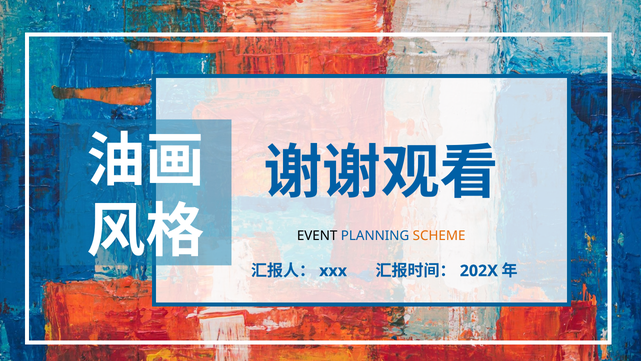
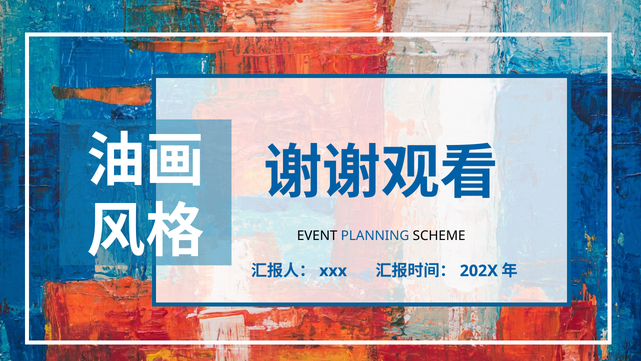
SCHEME colour: orange -> black (439, 236)
